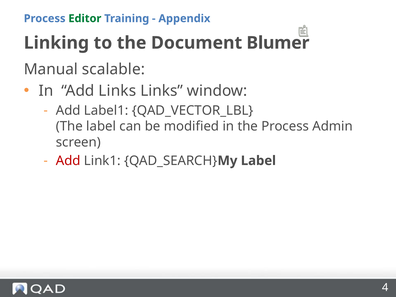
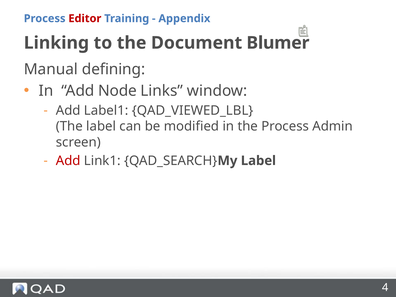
Editor colour: green -> red (85, 19)
scalable: scalable -> defining (114, 69)
Add Links: Links -> Node (118, 91)
QAD_VECTOR_LBL: QAD_VECTOR_LBL -> QAD_VIEWED_LBL (193, 111)
